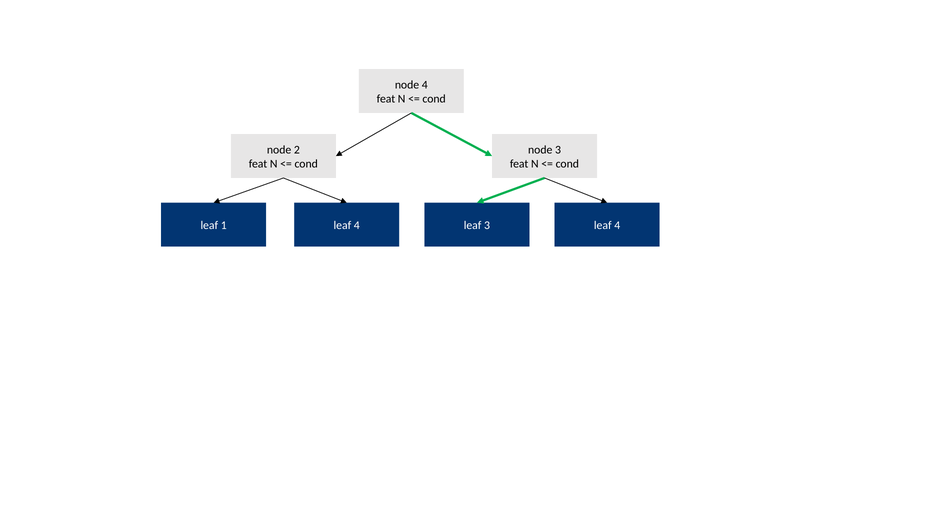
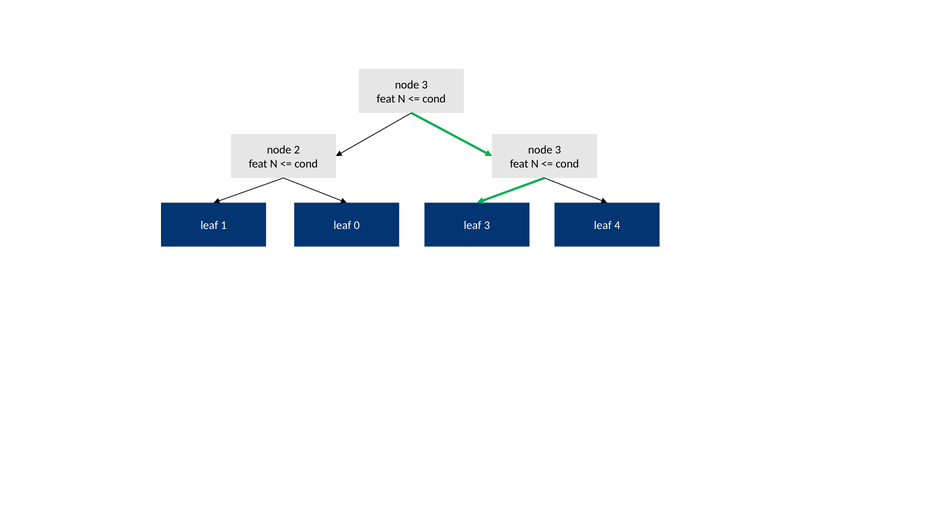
4: 4 -> 3 (425, 85)
4: 4 -> 0 (357, 225)
